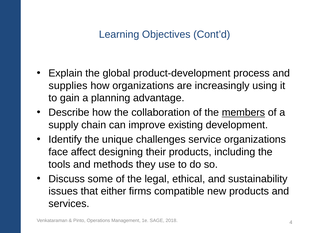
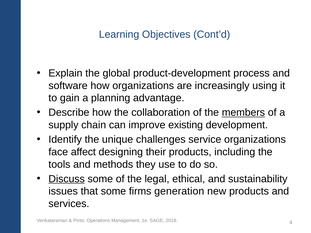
supplies: supplies -> software (68, 86)
Discuss underline: none -> present (67, 179)
that either: either -> some (113, 191)
compatible: compatible -> generation (179, 191)
